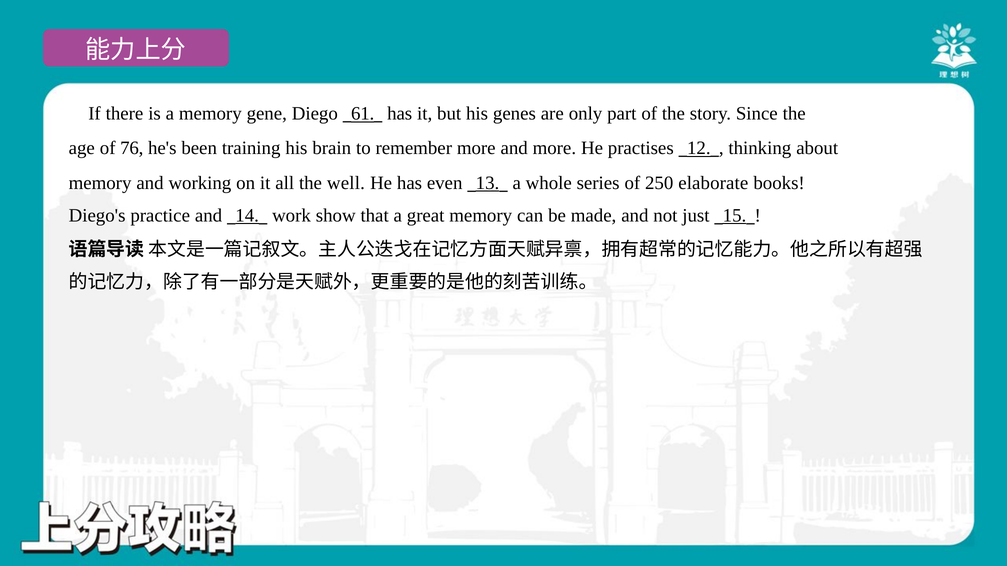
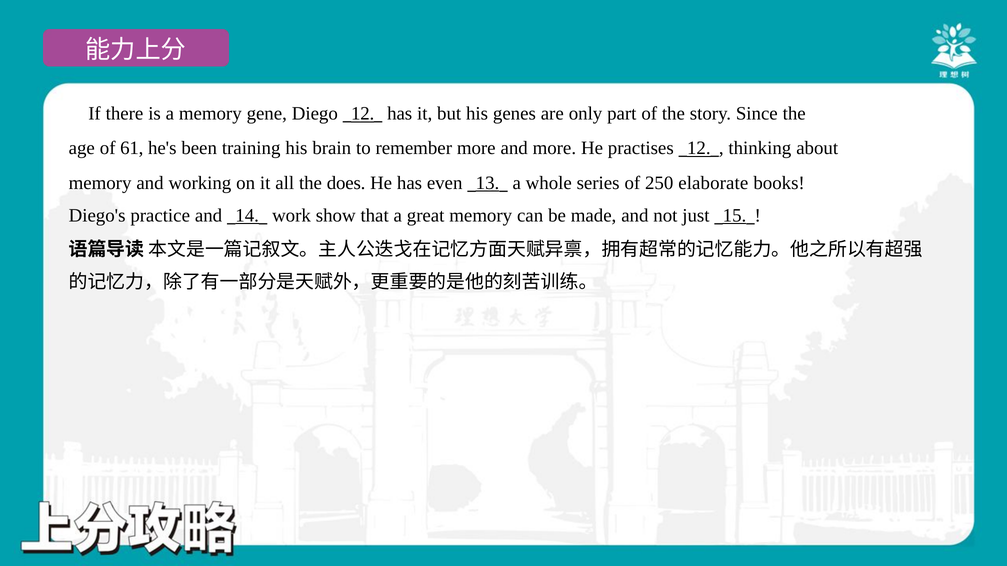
61: 61 -> 12 (363, 114)
76: 76 -> 61 (132, 148)
well: well -> does (346, 183)
